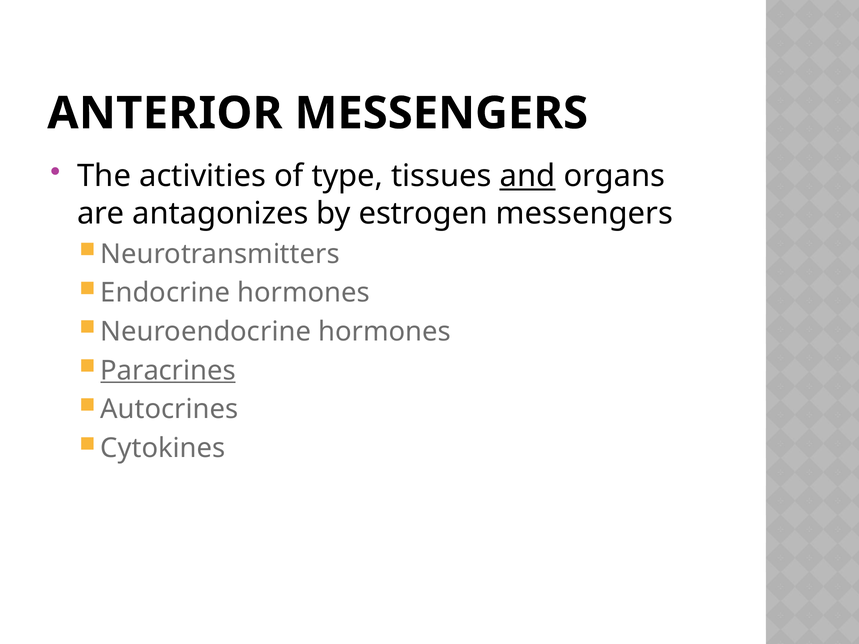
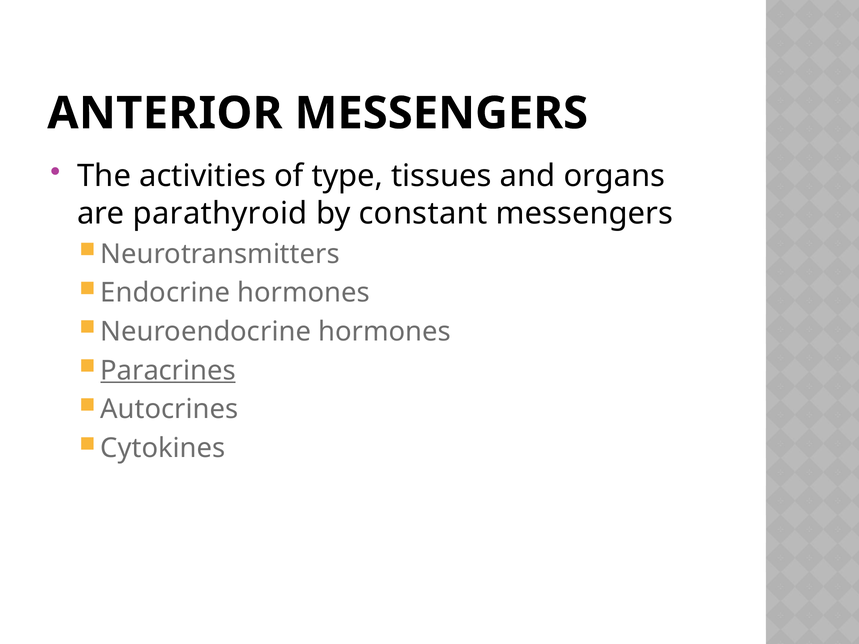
and underline: present -> none (528, 176)
antagonizes: antagonizes -> parathyroid (220, 213)
estrogen: estrogen -> constant (423, 213)
